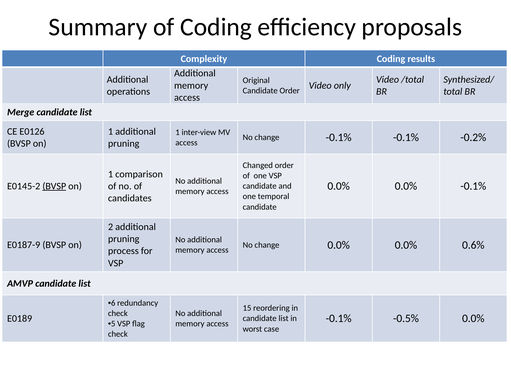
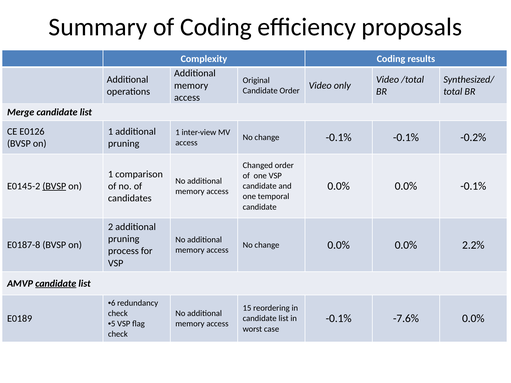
E0187-9: E0187-9 -> E0187-8 (24, 245)
0.6%: 0.6% -> 2.2% (473, 245)
candidate underline: none -> present (56, 284)
-0.5%: -0.5% -> -7.6% (406, 319)
